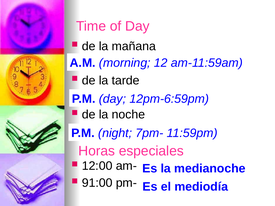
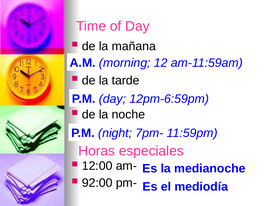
91:00: 91:00 -> 92:00 (97, 183)
